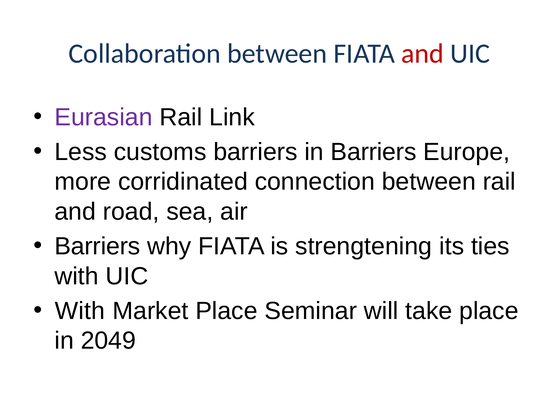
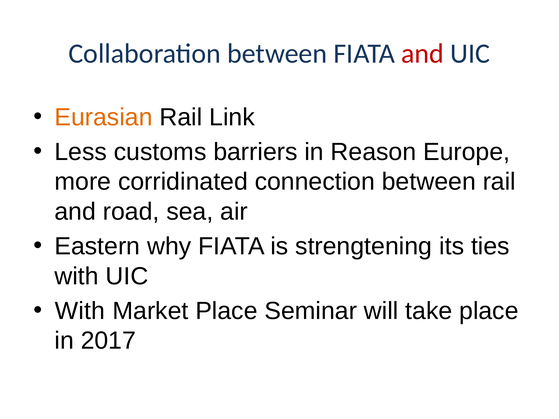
Eurasian colour: purple -> orange (104, 117)
in Barriers: Barriers -> Reason (373, 152)
Barriers: Barriers -> Eastern (97, 246)
2049: 2049 -> 2017 (108, 341)
